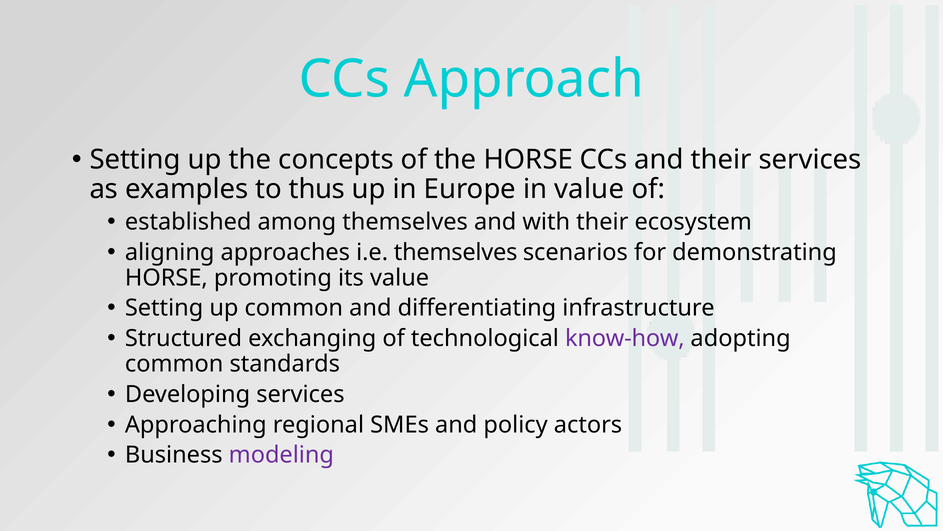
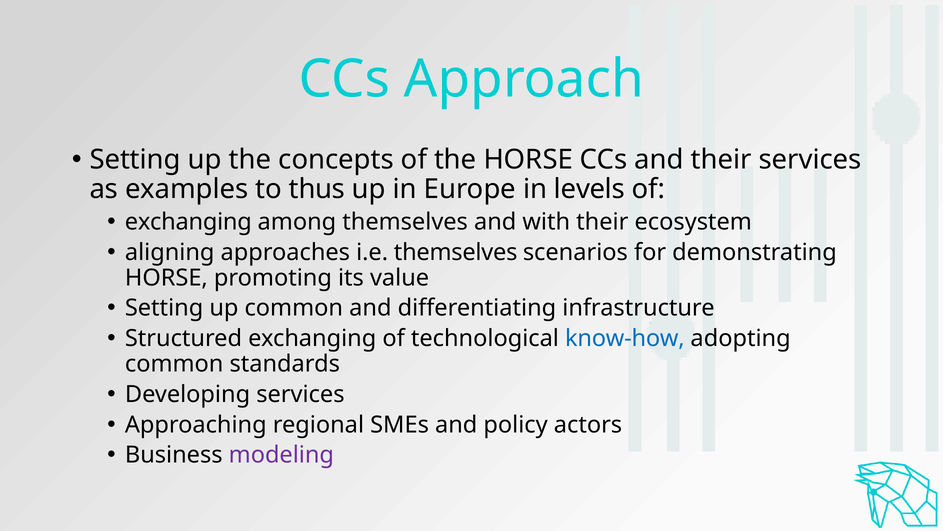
in value: value -> levels (589, 189)
established: established -> exchanging (188, 222)
know-how colour: purple -> blue (625, 338)
